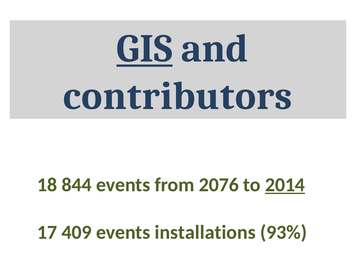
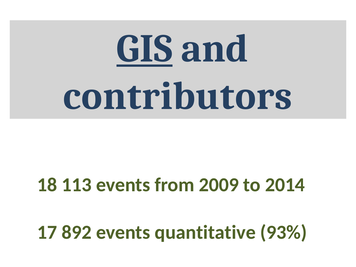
844: 844 -> 113 (77, 185)
2076: 2076 -> 2009 (219, 185)
2014 underline: present -> none (285, 185)
409: 409 -> 892 (77, 232)
installations: installations -> quantitative (205, 232)
